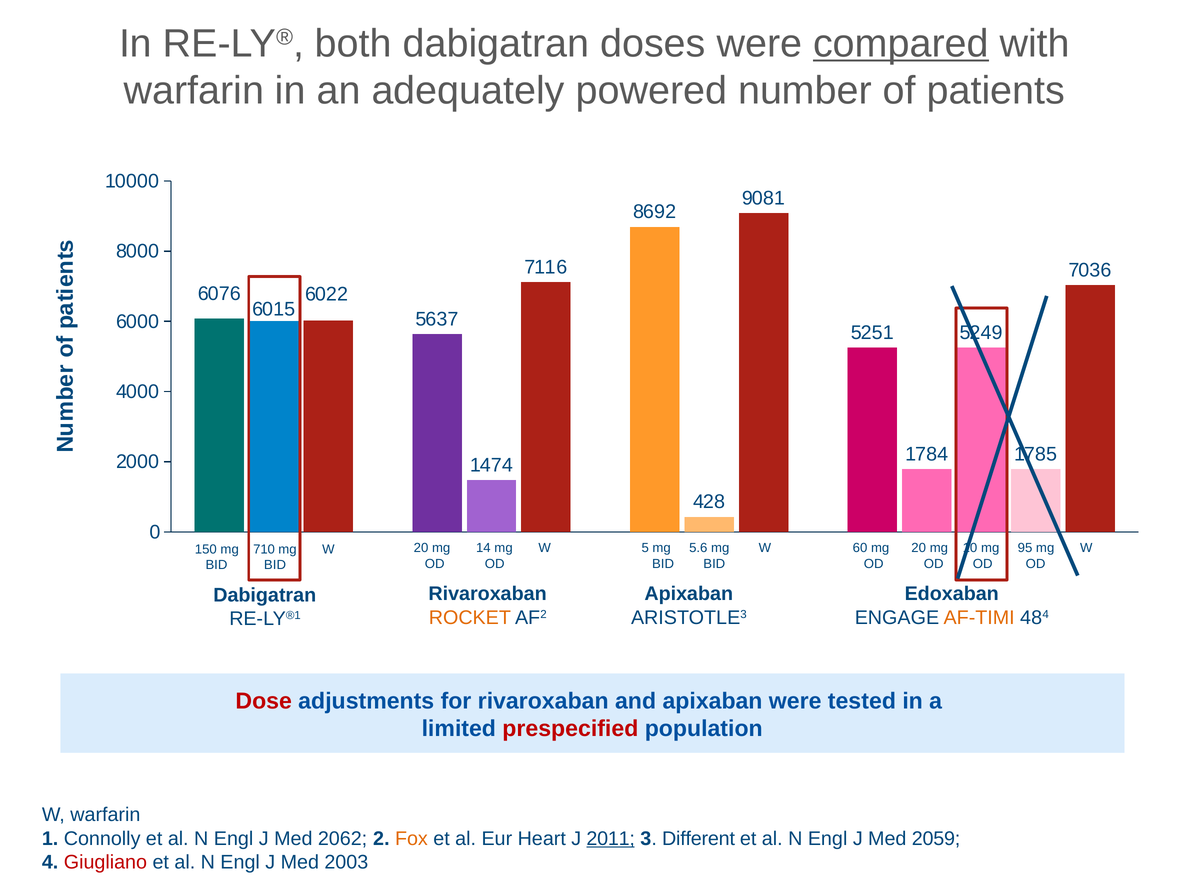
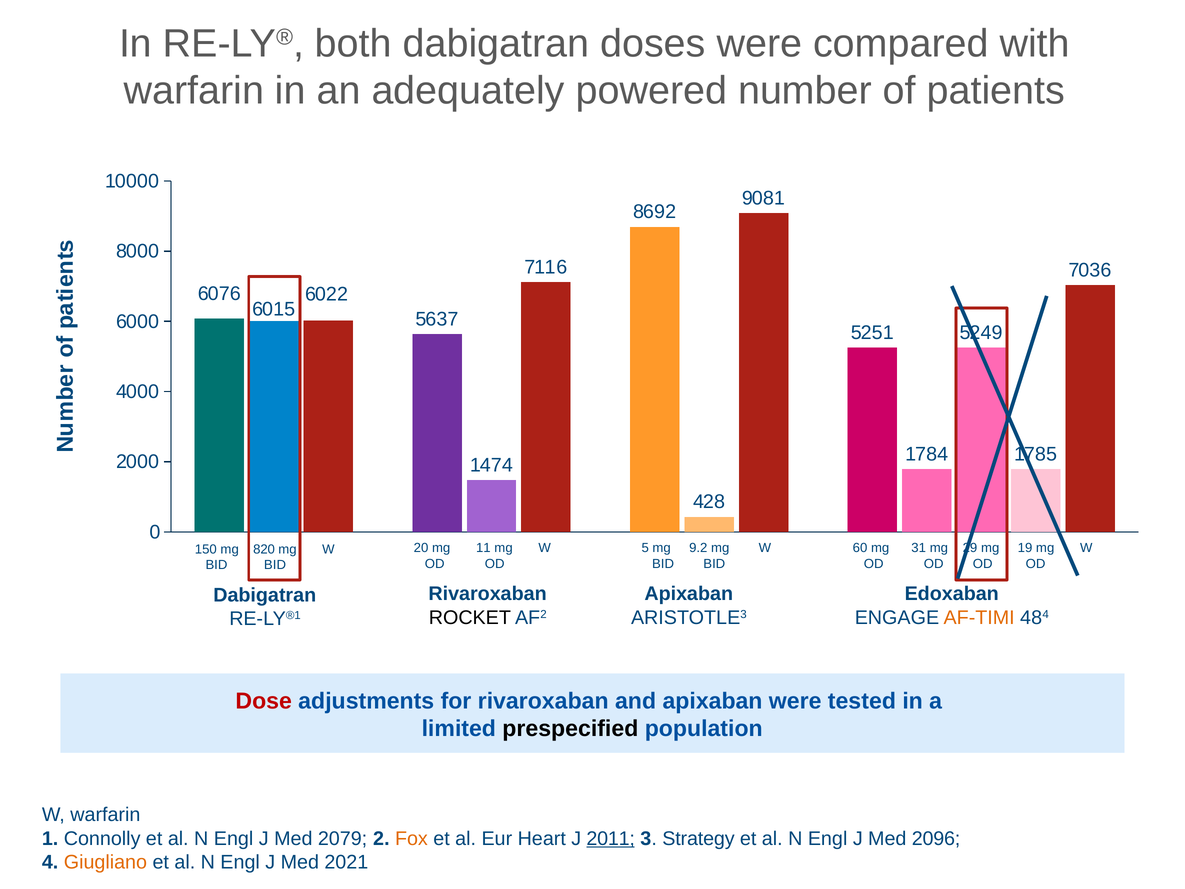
compared underline: present -> none (901, 43)
14: 14 -> 11 (483, 548)
5.6: 5.6 -> 9.2 (698, 548)
mg 20: 20 -> 31 (919, 548)
10: 10 -> 29 (970, 548)
95: 95 -> 19 (1025, 548)
710: 710 -> 820 (264, 549)
ROCKET colour: orange -> black (470, 617)
prespecified colour: red -> black (570, 728)
2062: 2062 -> 2079 (343, 838)
Different: Different -> Strategy (698, 838)
2059: 2059 -> 2096 (936, 838)
Giugliano colour: red -> orange (105, 862)
2003: 2003 -> 2021 (346, 862)
